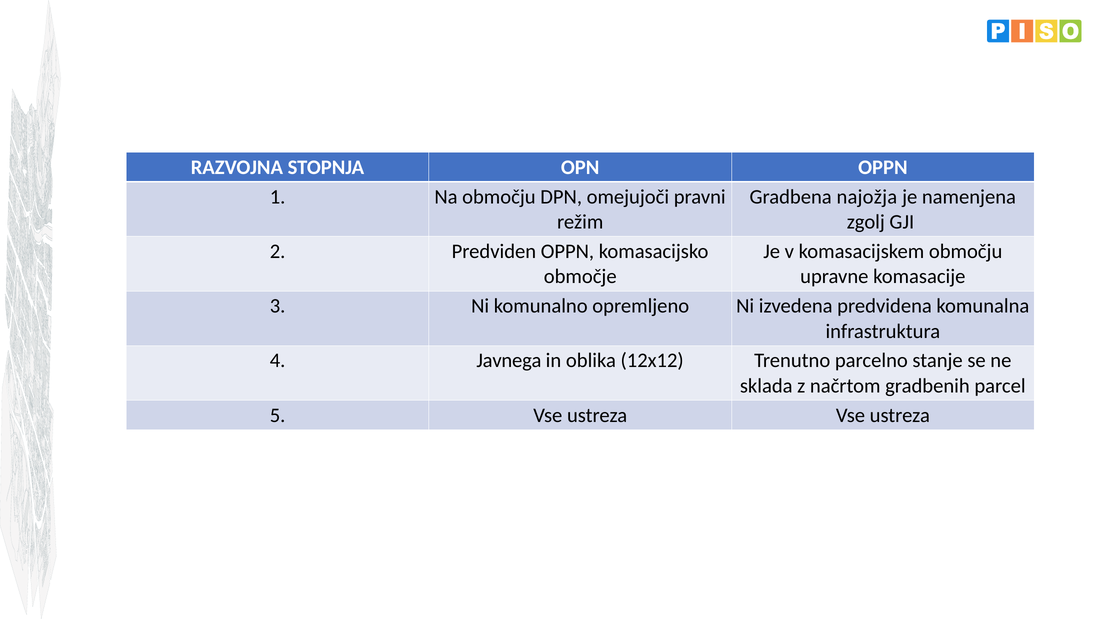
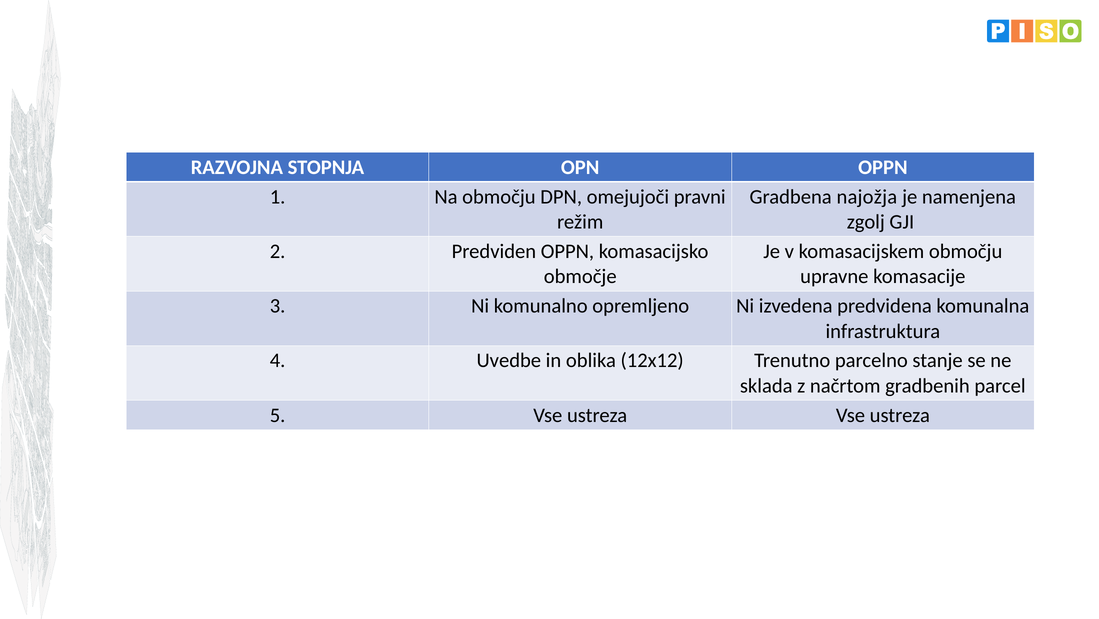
Javnega: Javnega -> Uvedbe (509, 360)
